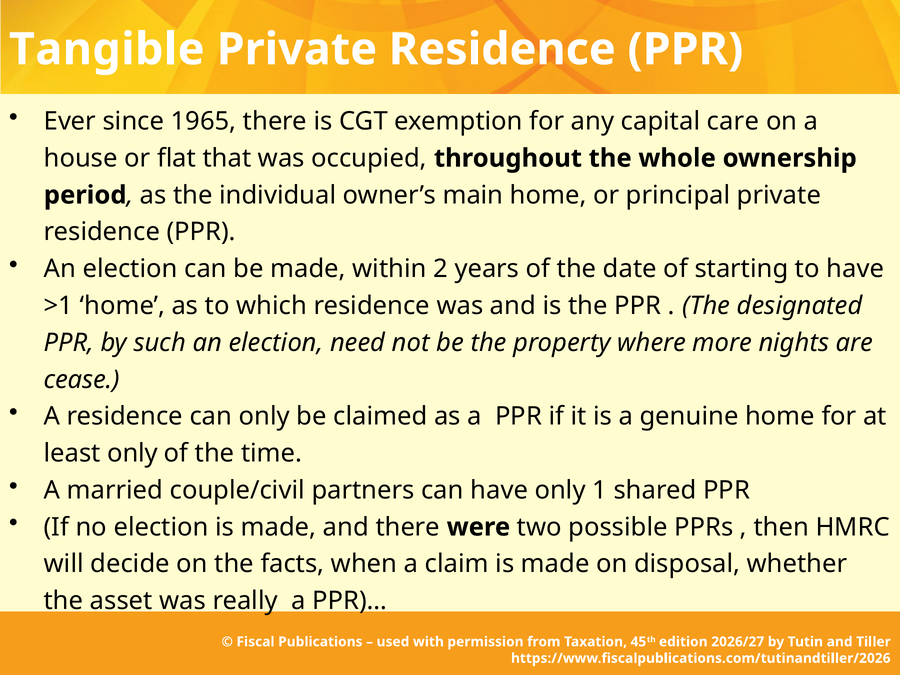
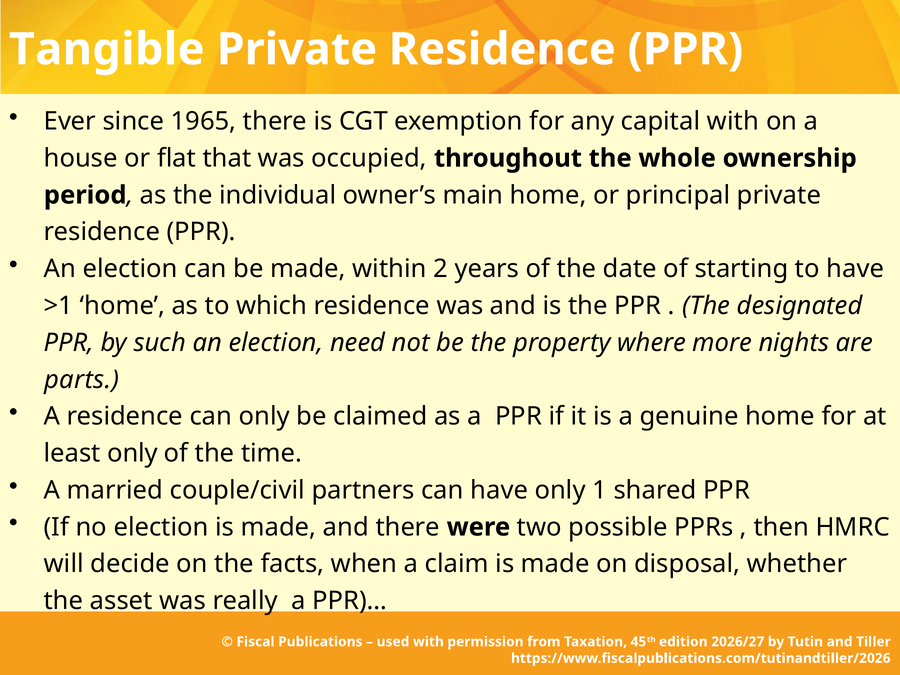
capital care: care -> with (733, 121)
cease: cease -> parts (82, 380)
